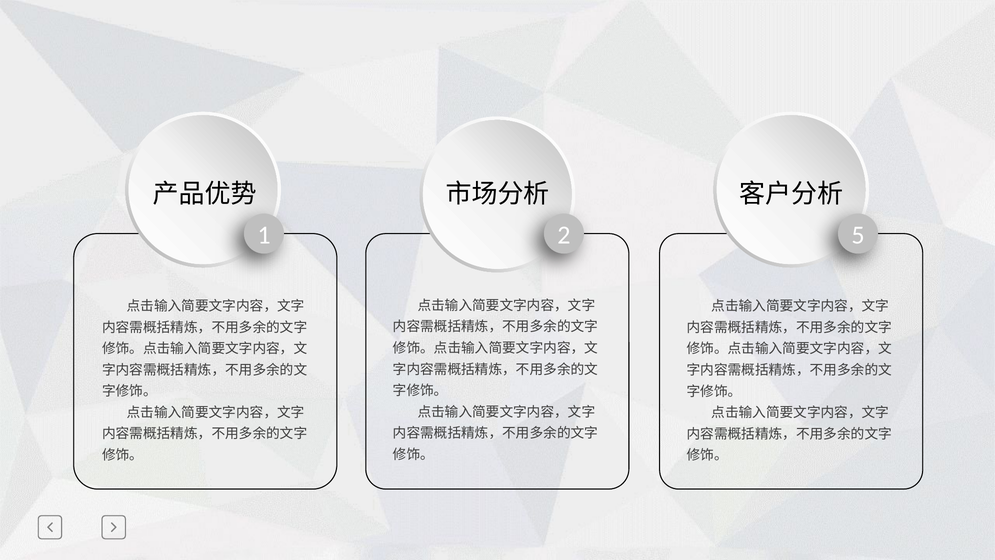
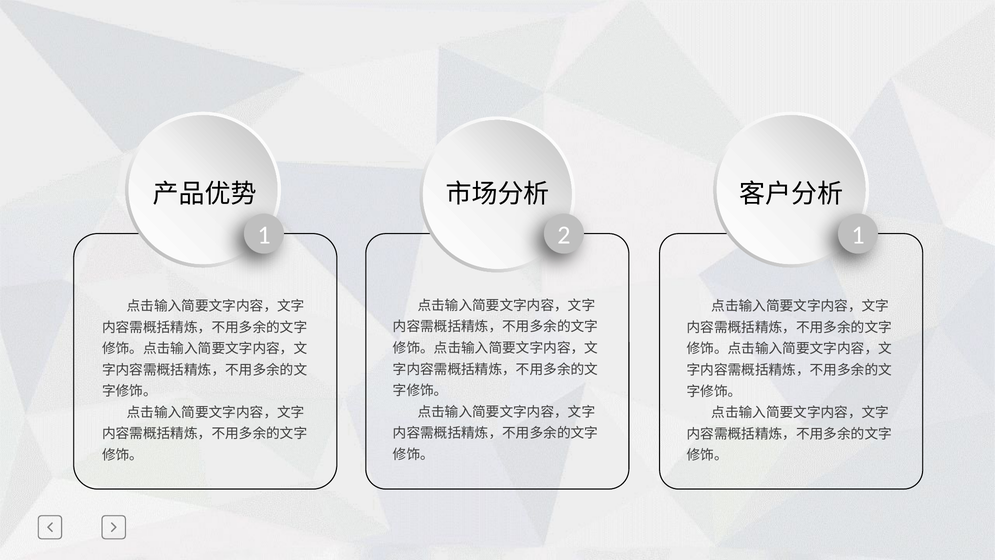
2 5: 5 -> 1 (858, 235)
